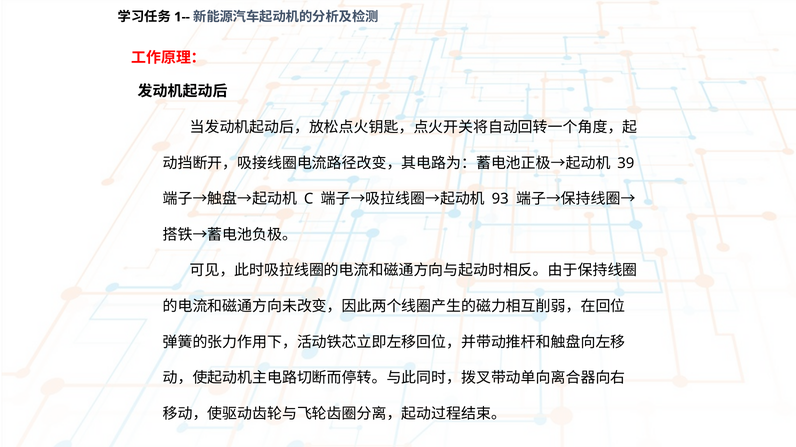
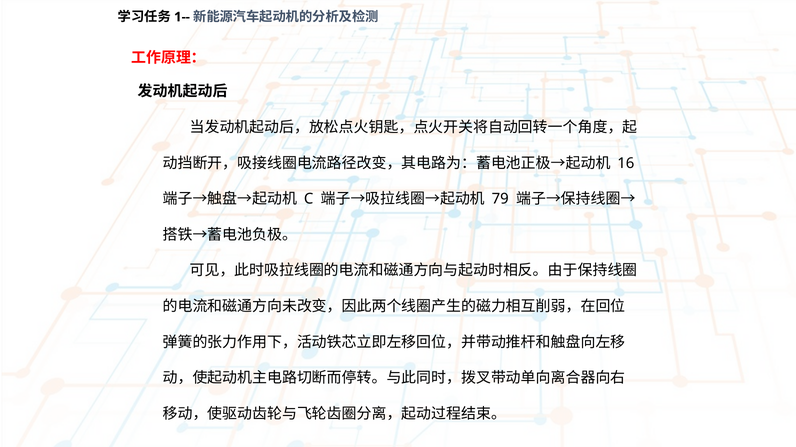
39: 39 -> 16 (626, 164)
93: 93 -> 79 (500, 199)
